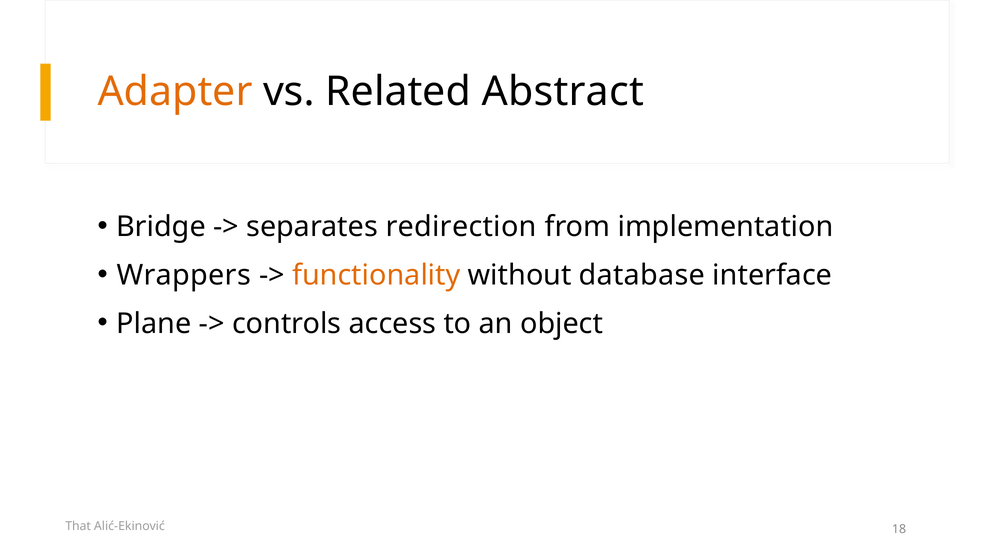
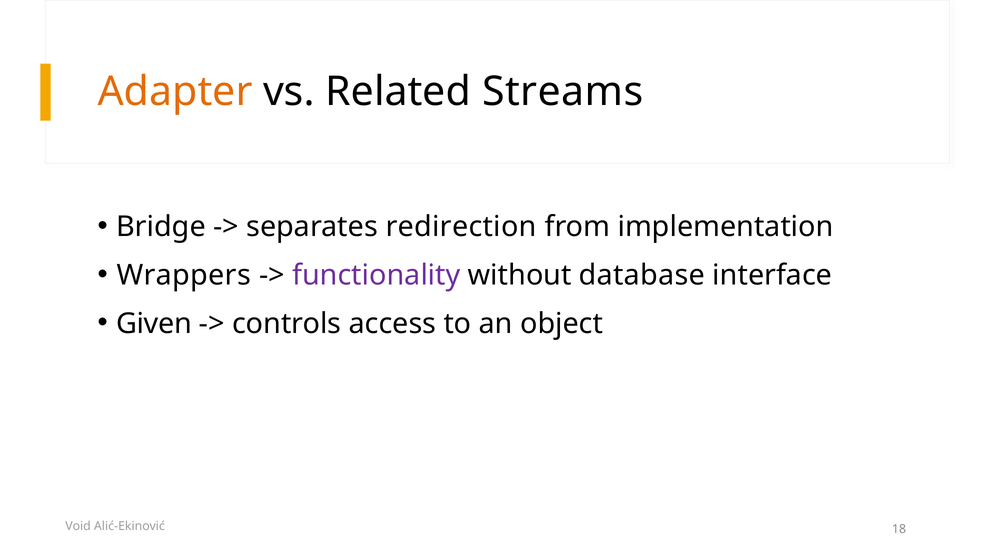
Abstract: Abstract -> Streams (563, 92)
functionality colour: orange -> purple (376, 275)
Plane: Plane -> Given (154, 324)
That: That -> Void (78, 526)
